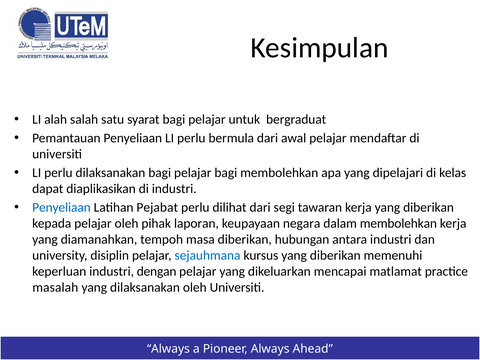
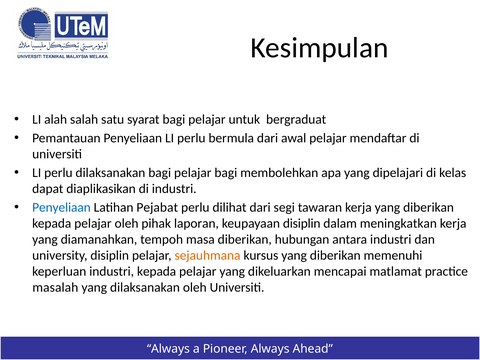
keupayaan negara: negara -> disiplin (302, 224)
dalam membolehkan: membolehkan -> meningkatkan (398, 224)
sejauhmana colour: blue -> orange (208, 256)
industri dengan: dengan -> kepada (157, 272)
